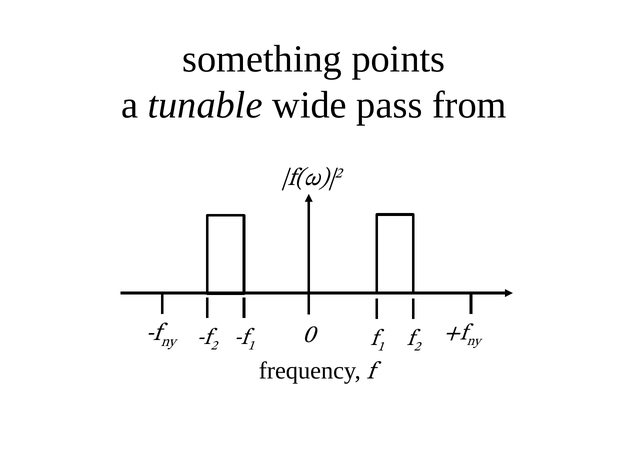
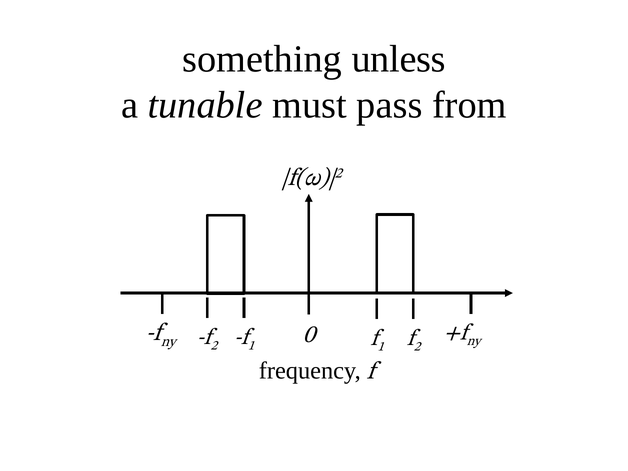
points: points -> unless (399, 59)
wide: wide -> must (310, 105)
